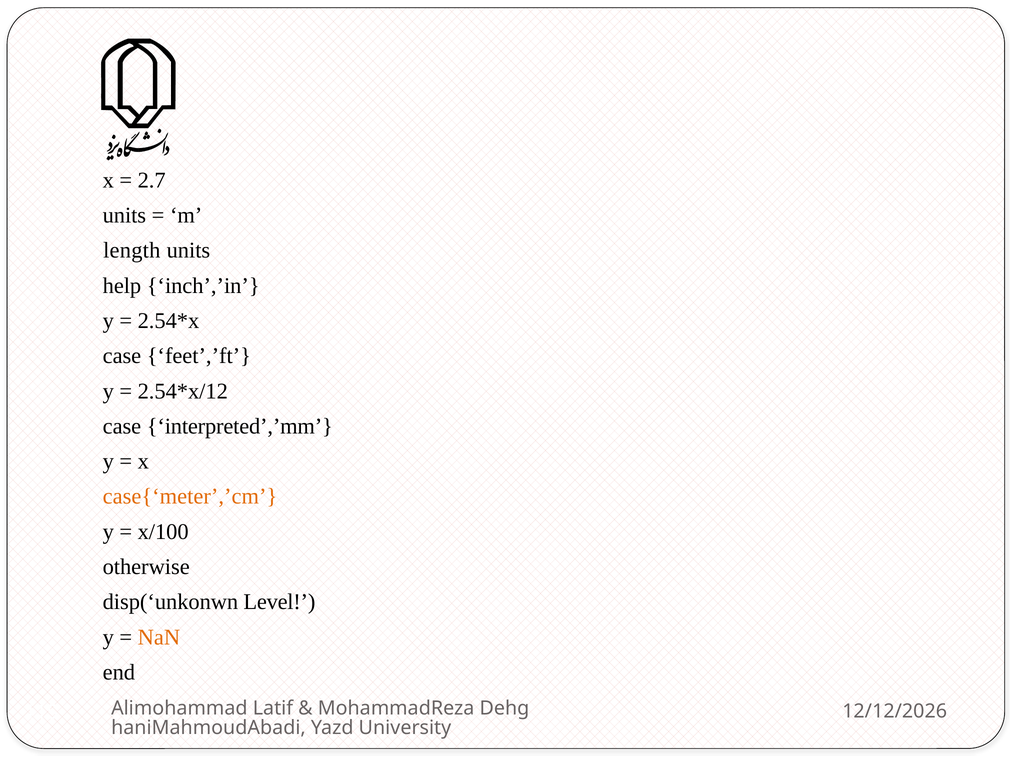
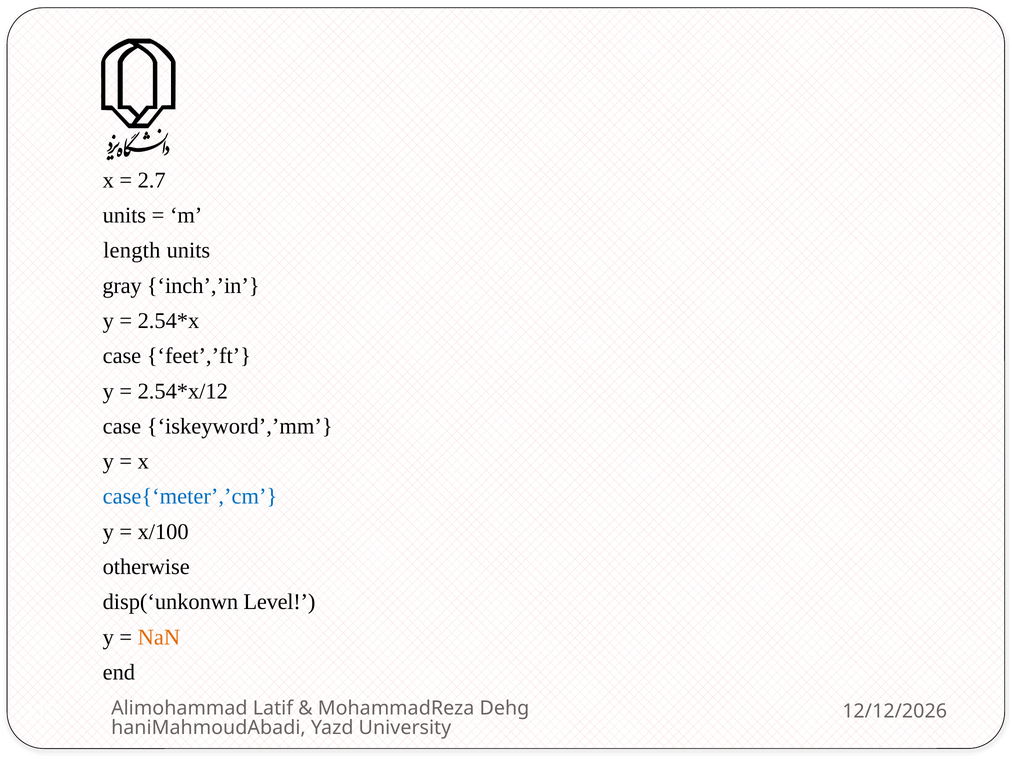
help: help -> gray (122, 286)
interpreted’,’mm: interpreted’,’mm -> iskeyword’,’mm (240, 426)
case{‘meter’,’cm colour: orange -> blue (190, 497)
